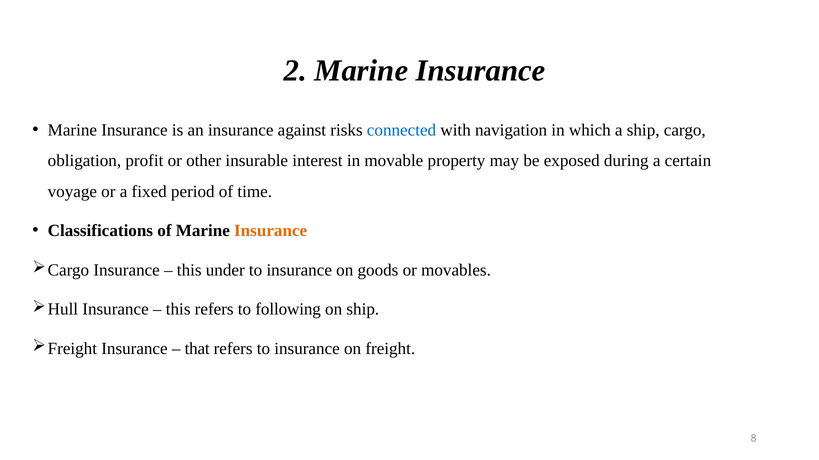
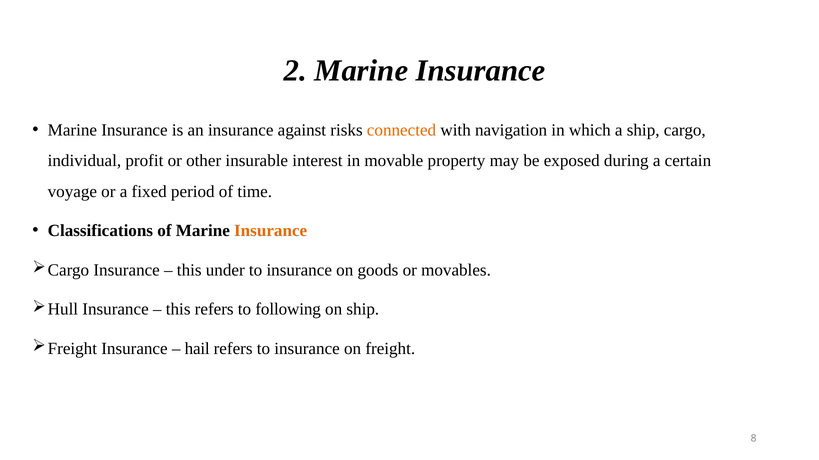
connected colour: blue -> orange (402, 130)
obligation: obligation -> individual (84, 161)
that: that -> hail (197, 349)
